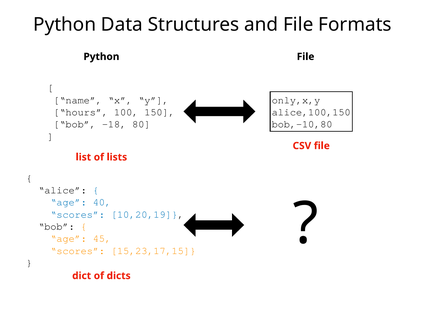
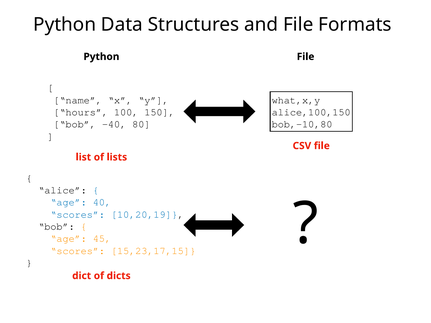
only,x,y: only,x,y -> what,x,y (296, 100)
-18: -18 -> -40 (114, 124)
